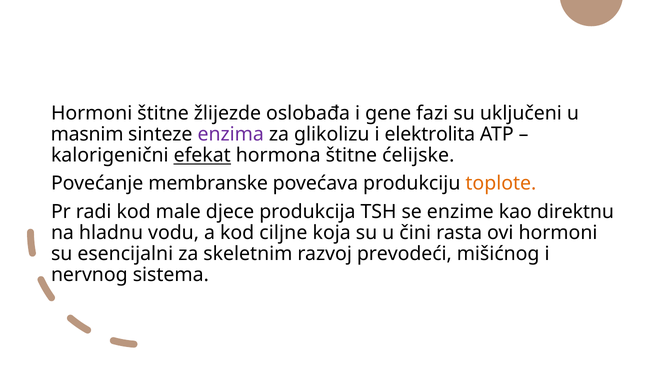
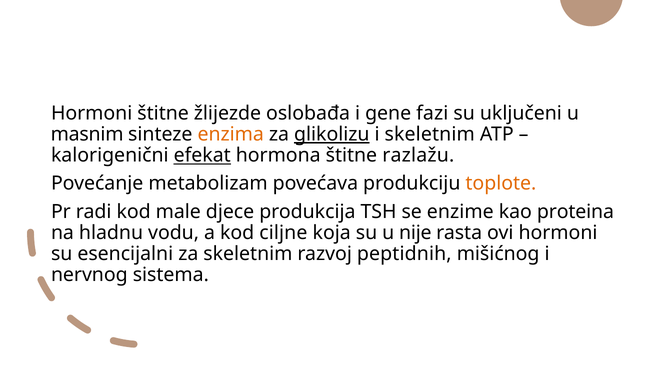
enzima colour: purple -> orange (231, 134)
glikolizu underline: none -> present (332, 134)
i elektrolita: elektrolita -> skeletnim (430, 134)
ćelijske: ćelijske -> razlažu (418, 155)
membranske: membranske -> metabolizam (208, 183)
direktnu: direktnu -> proteina (575, 211)
čini: čini -> nije (415, 232)
prevodeći: prevodeći -> peptidnih (404, 253)
